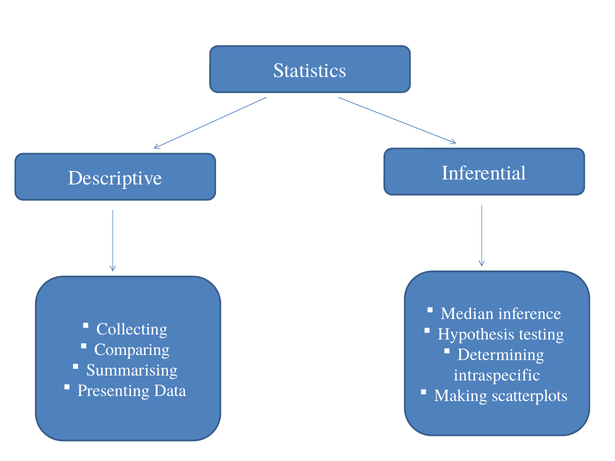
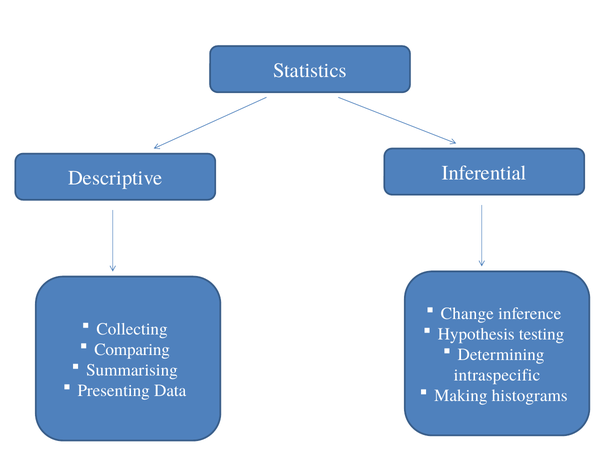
Median: Median -> Change (467, 314)
scatterplots: scatterplots -> histograms (530, 396)
